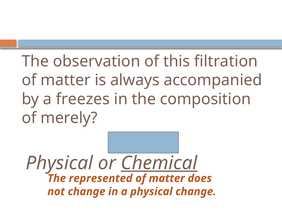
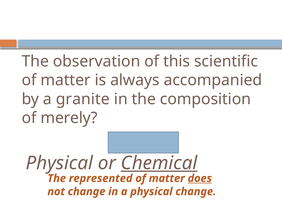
filtration: filtration -> scientific (226, 61)
freezes: freezes -> granite (83, 99)
does underline: none -> present (200, 178)
